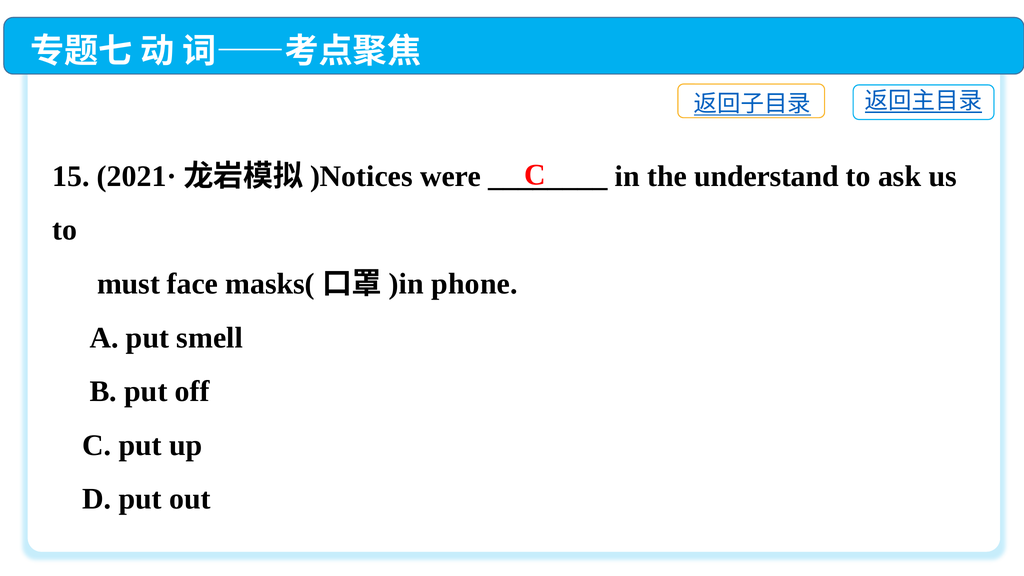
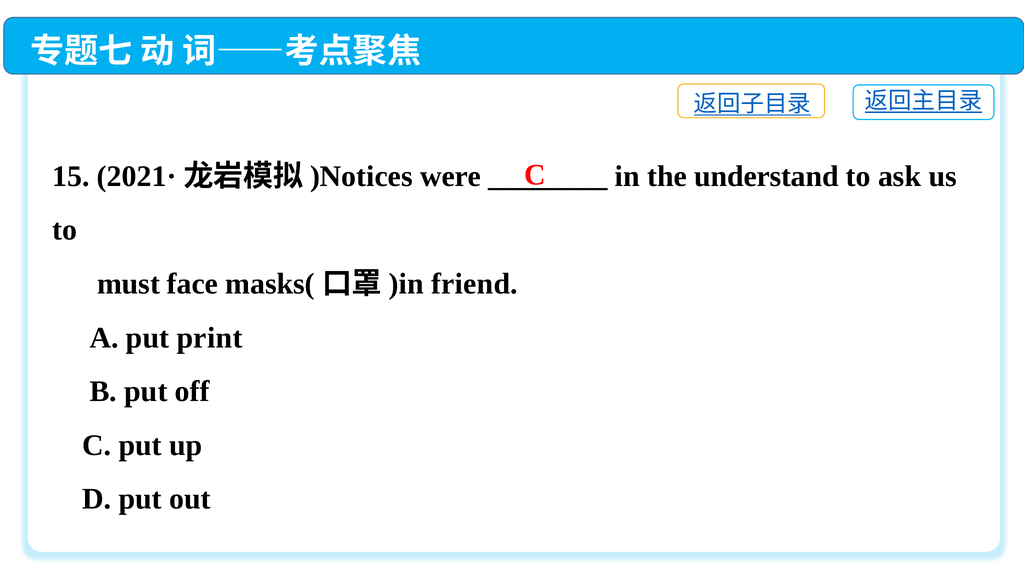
phone: phone -> friend (474, 284)
smell: smell -> print (210, 338)
